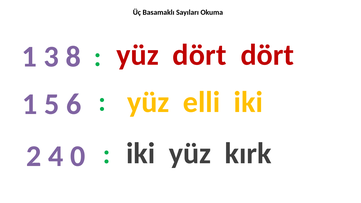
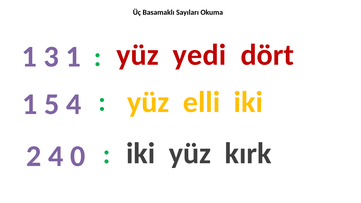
yüz dört: dört -> yedi (199, 55)
3 8: 8 -> 1 (73, 57)
5 6: 6 -> 4 (74, 104)
